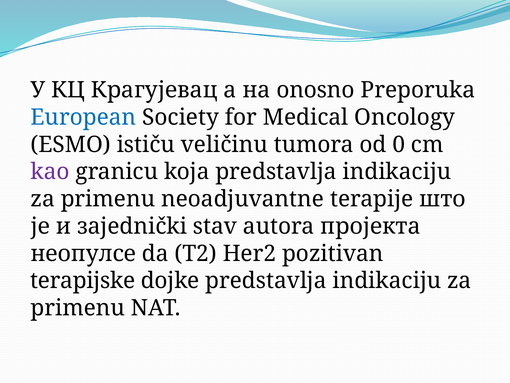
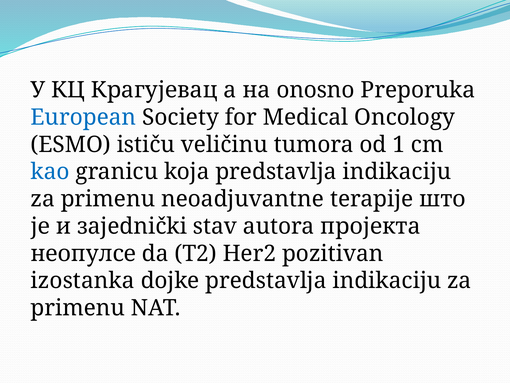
0: 0 -> 1 (399, 144)
kao colour: purple -> blue (50, 172)
terapijske: terapijske -> izostanka (83, 280)
